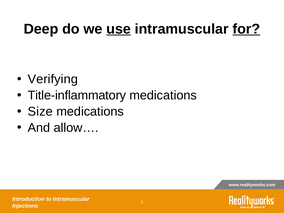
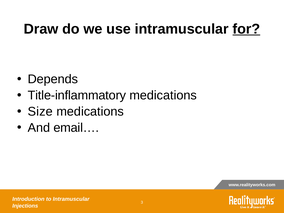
Deep: Deep -> Draw (41, 29)
use underline: present -> none (119, 29)
Verifying: Verifying -> Depends (53, 79)
allow…: allow… -> email… (76, 128)
